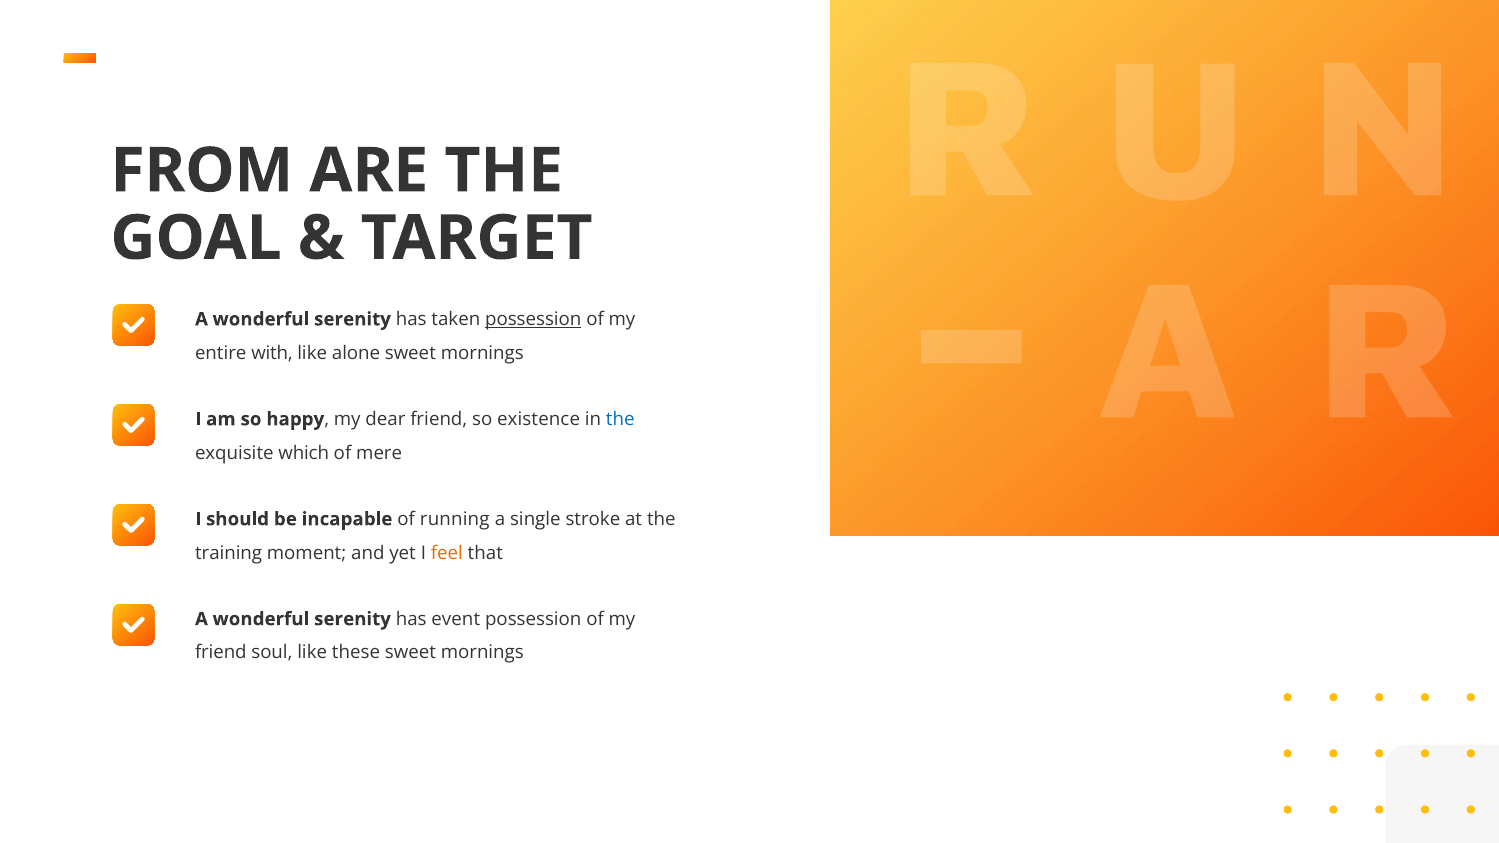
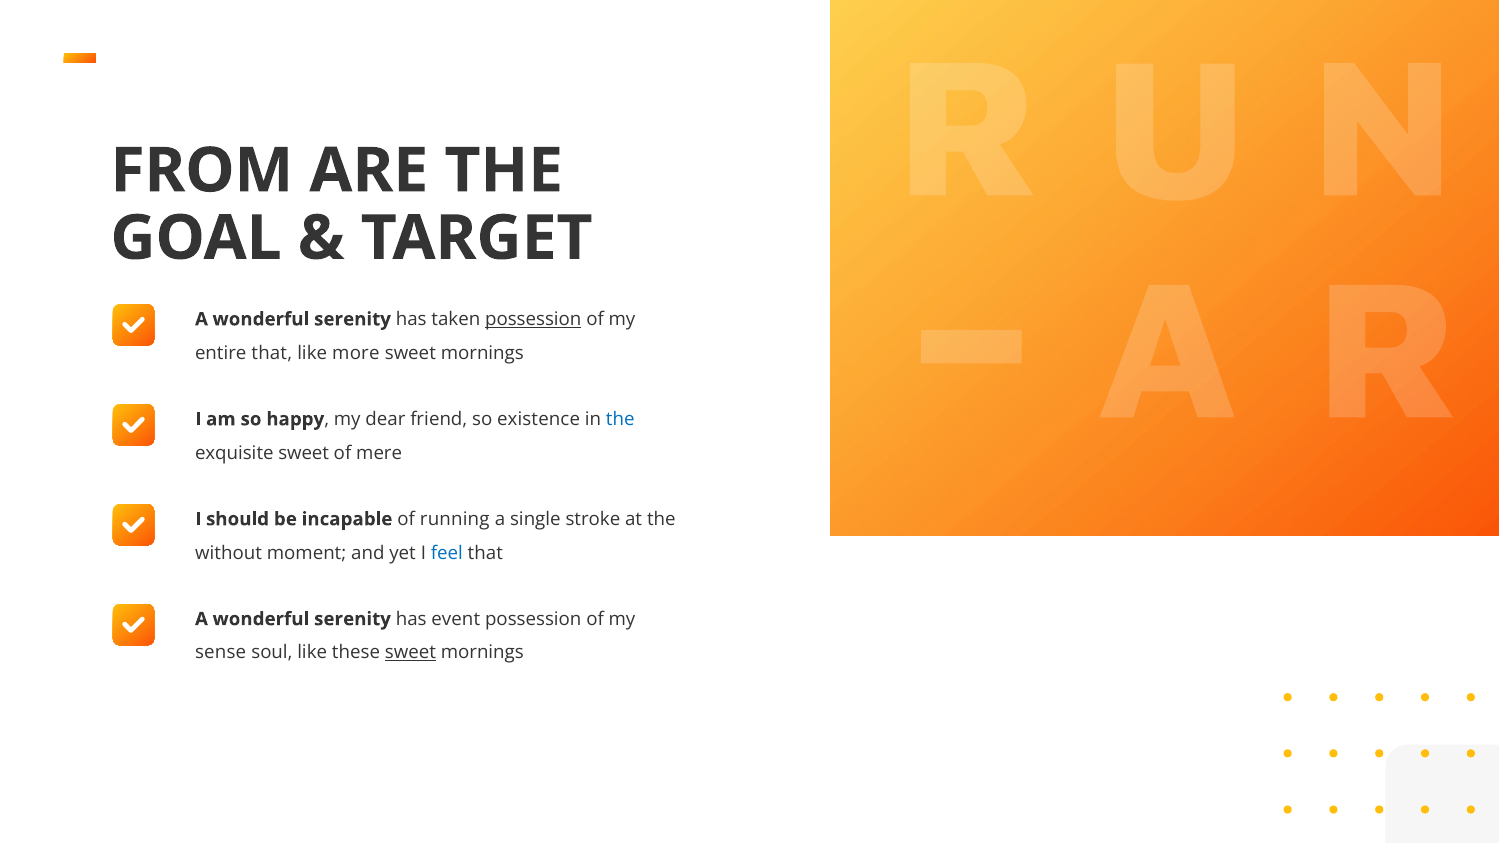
entire with: with -> that (272, 353)
alone: alone -> more (356, 353)
exquisite which: which -> sweet (304, 453)
training: training -> without (229, 553)
feel colour: orange -> blue (447, 553)
friend: friend -> sense (221, 653)
sweet underline: none -> present (410, 653)
